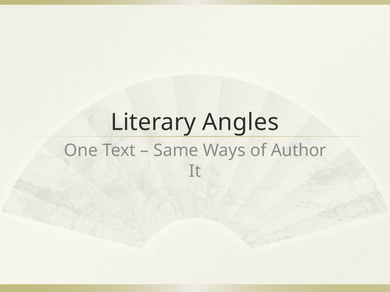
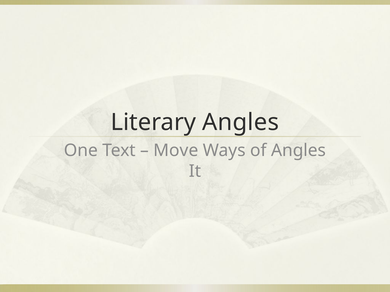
Same: Same -> Move (176, 151)
of Author: Author -> Angles (299, 151)
